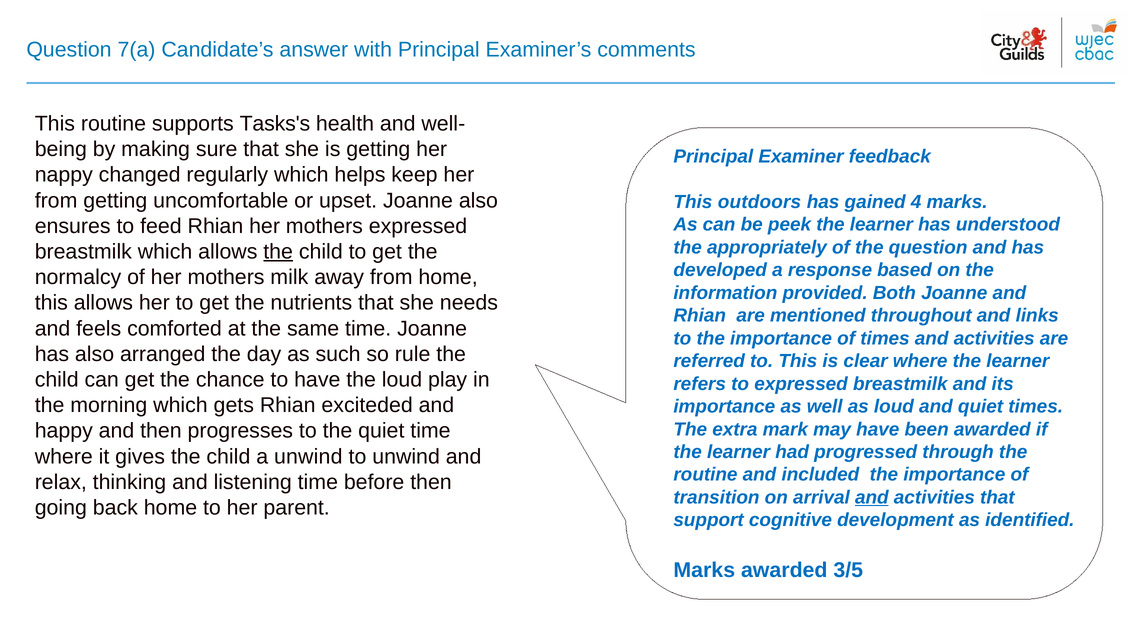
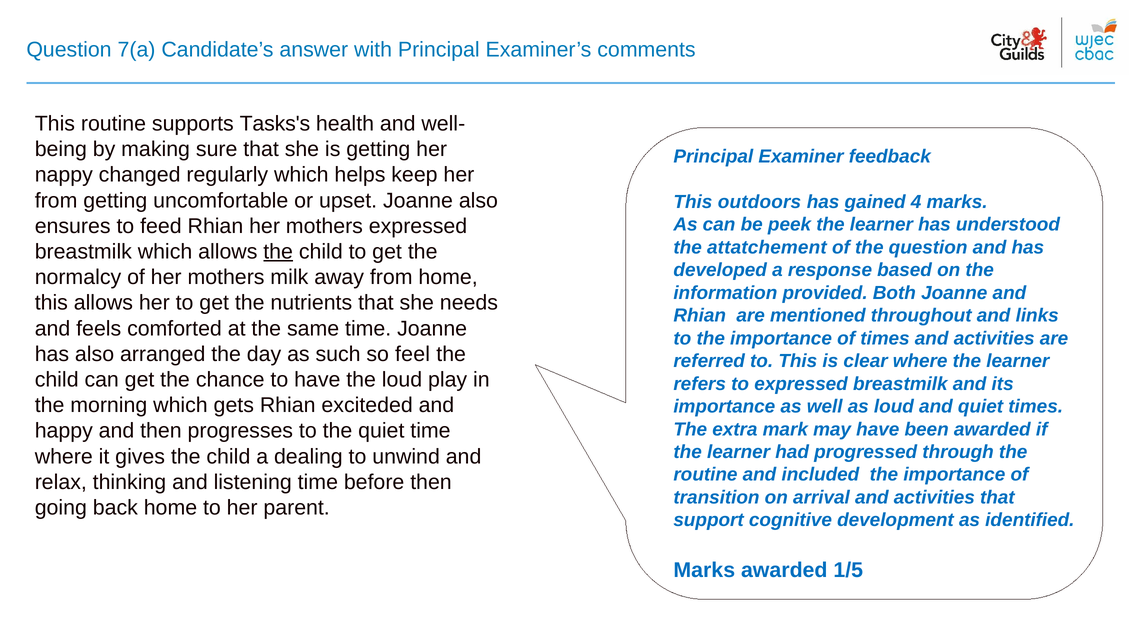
appropriately: appropriately -> attatchement (767, 247)
rule: rule -> feel (413, 354)
a unwind: unwind -> dealing (308, 457)
and underline: present -> none (872, 498)
3/5: 3/5 -> 1/5 (848, 570)
